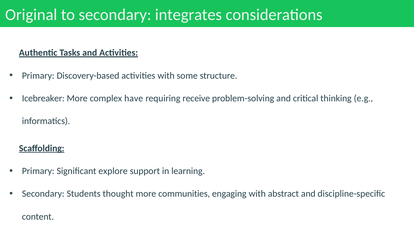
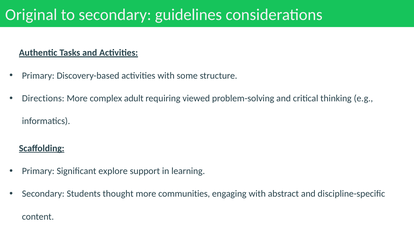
integrates: integrates -> guidelines (188, 15)
Icebreaker: Icebreaker -> Directions (43, 98)
have: have -> adult (134, 98)
receive: receive -> viewed (196, 98)
